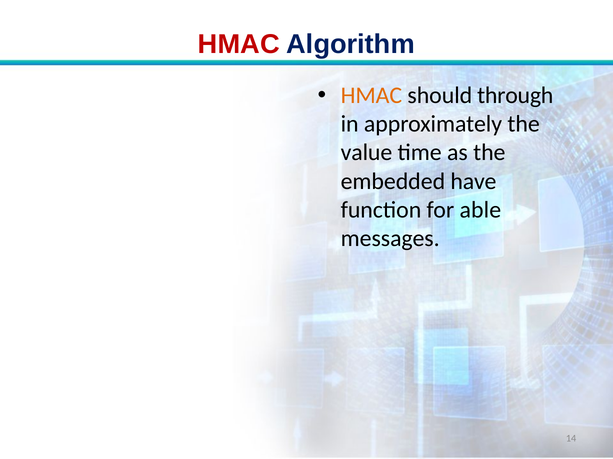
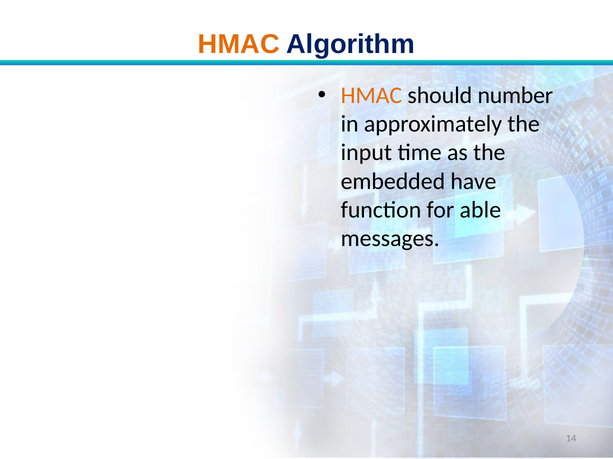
HMAC colour: red -> orange (239, 44)
through: through -> number (515, 96)
value: value -> input (366, 153)
